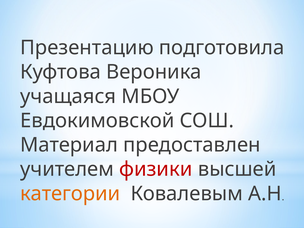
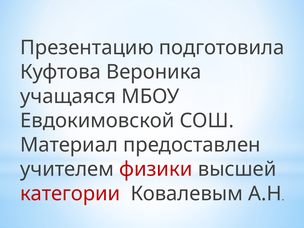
категории colour: orange -> red (70, 194)
